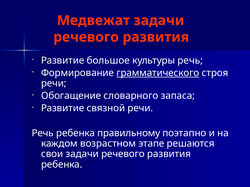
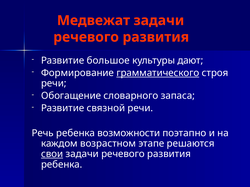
культуры речь: речь -> дают (190, 61)
правильному: правильному -> возможности (129, 133)
свои underline: none -> present (52, 154)
